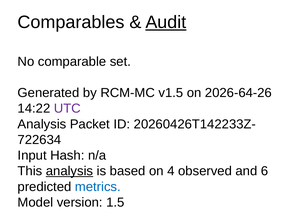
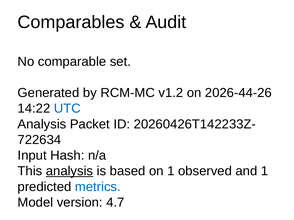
Audit underline: present -> none (166, 22)
v1.5: v1.5 -> v1.2 (171, 93)
2026-64-26: 2026-64-26 -> 2026-44-26 (238, 93)
UTC colour: purple -> blue (67, 109)
on 4: 4 -> 1 (171, 171)
and 6: 6 -> 1 (265, 171)
1.5: 1.5 -> 4.7 (115, 203)
